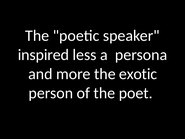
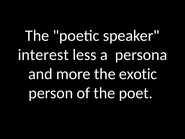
inspired: inspired -> interest (43, 55)
